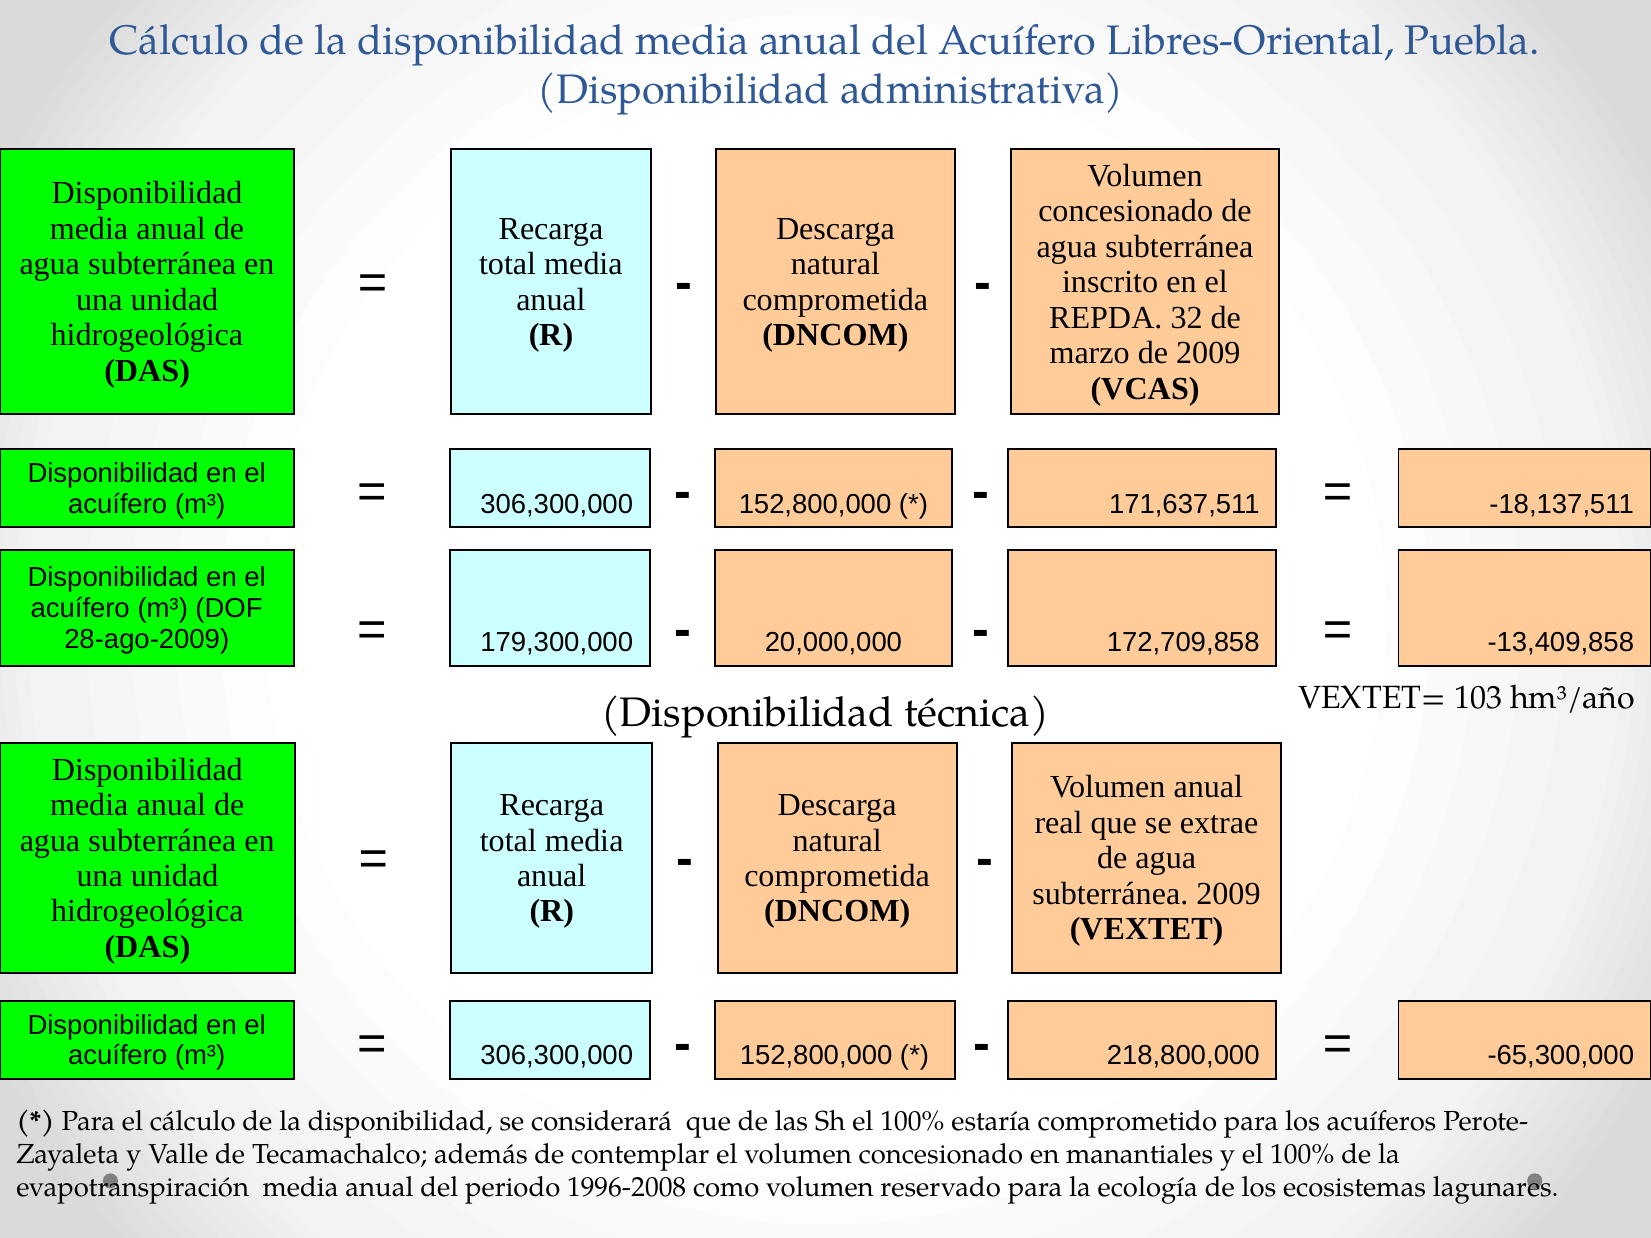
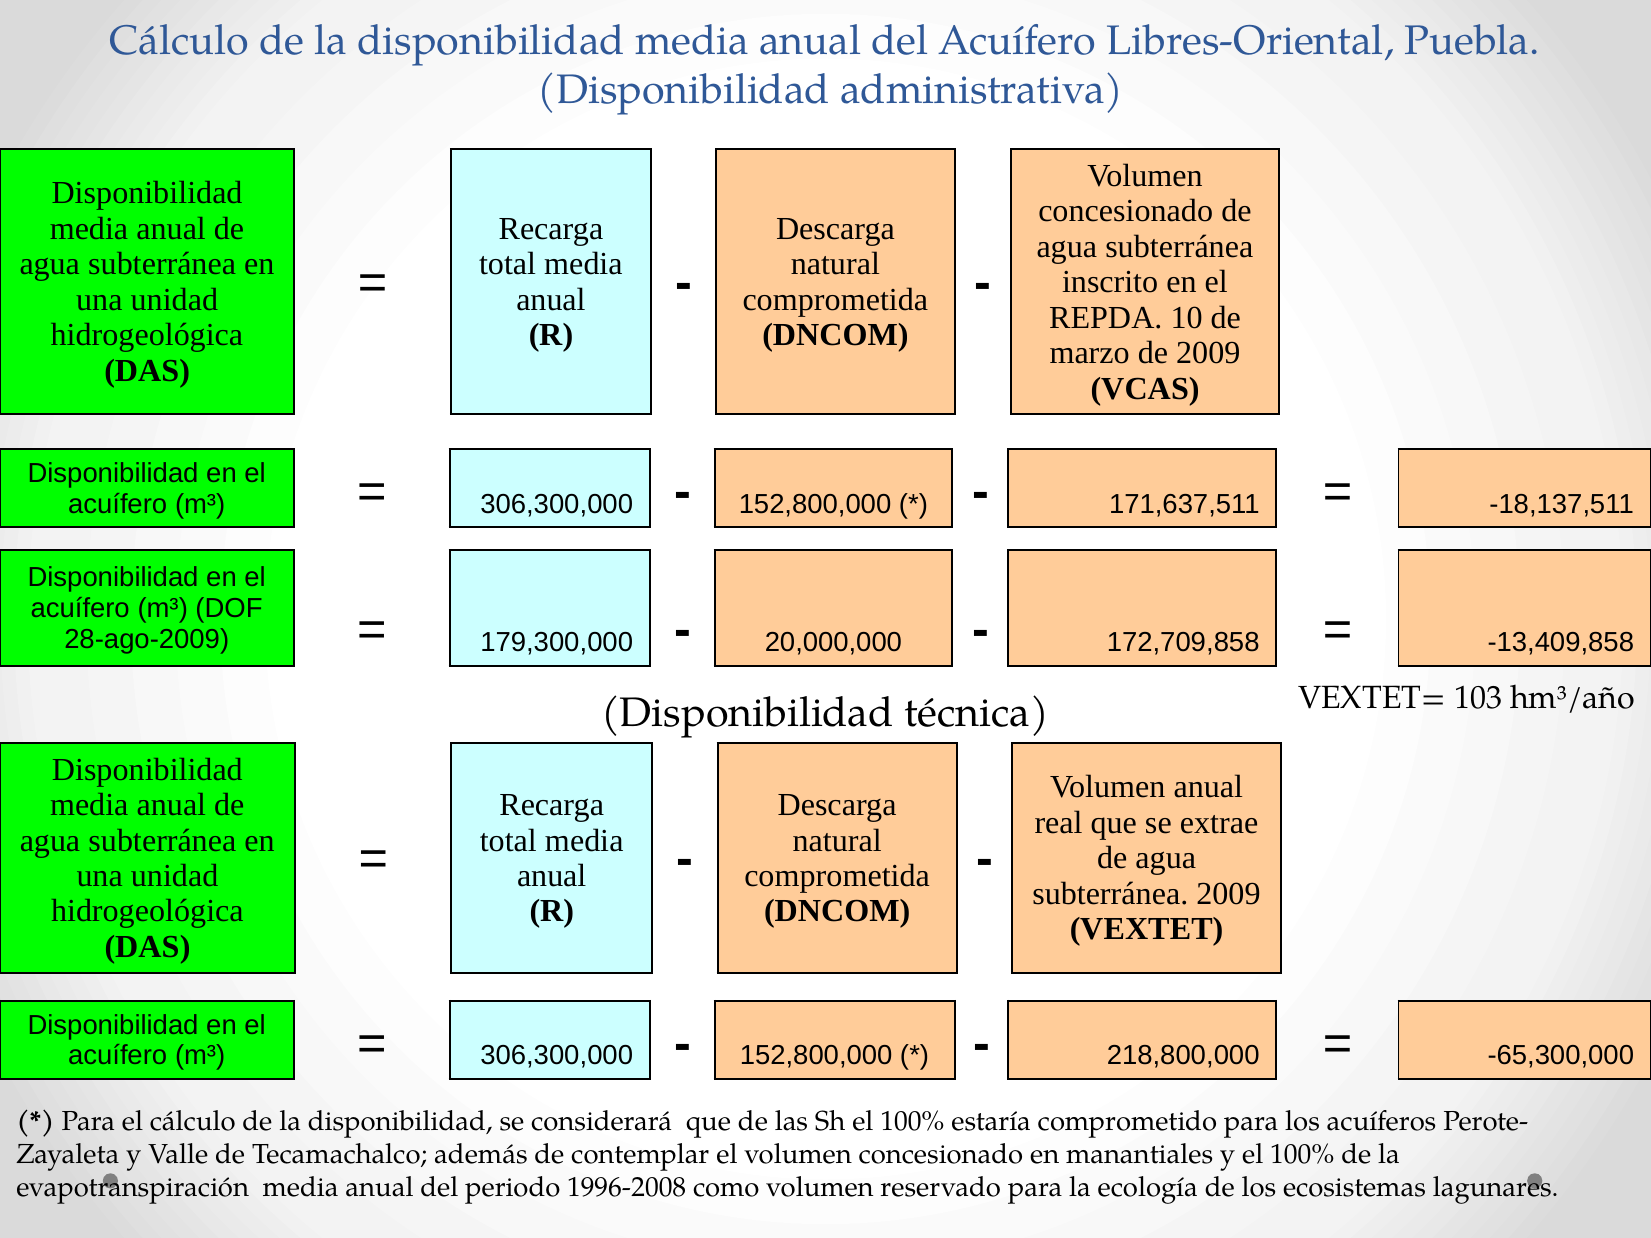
32: 32 -> 10 (1187, 318)
